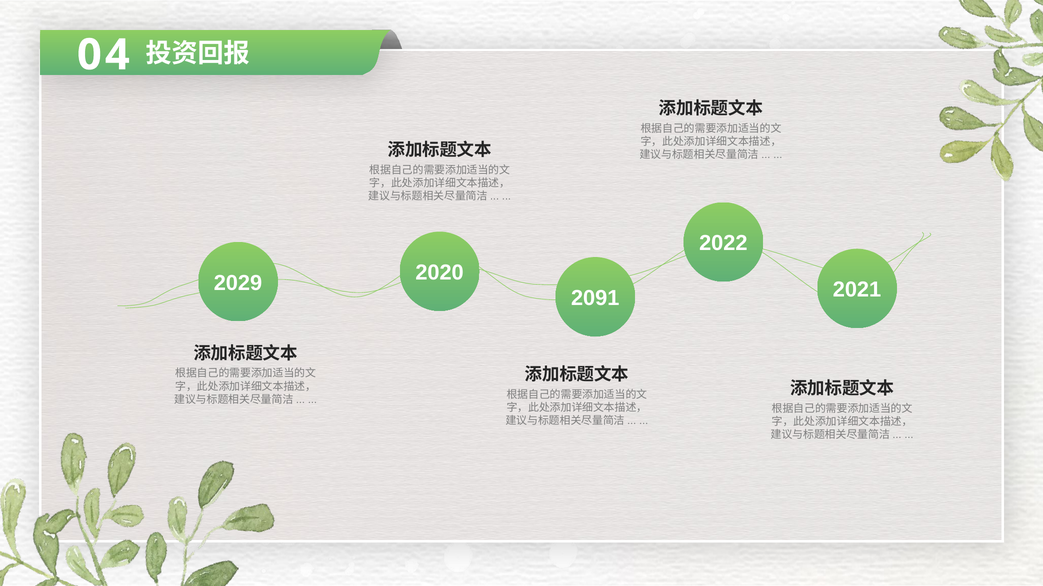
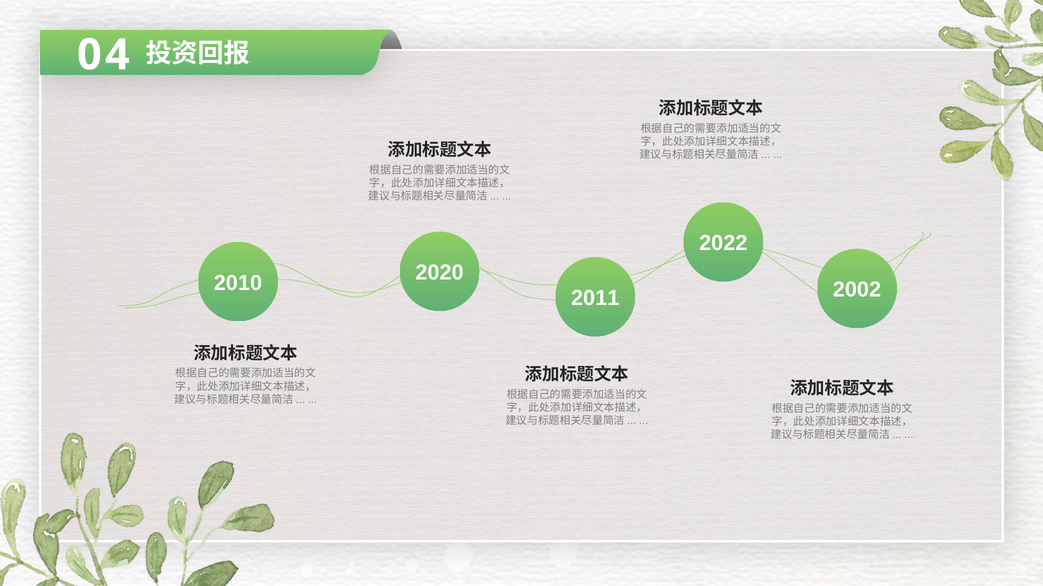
2029: 2029 -> 2010 (238, 283)
2021: 2021 -> 2002 (857, 290)
2091: 2091 -> 2011 (595, 298)
